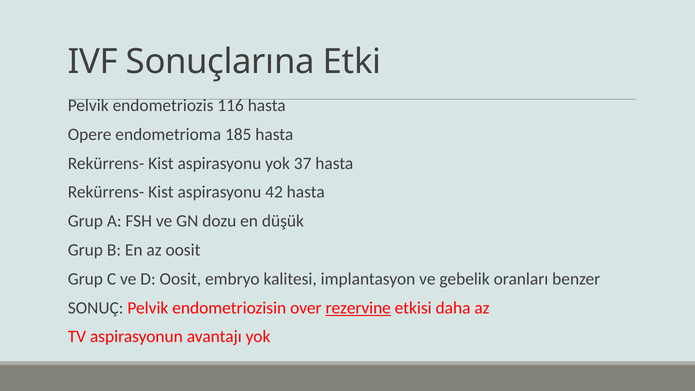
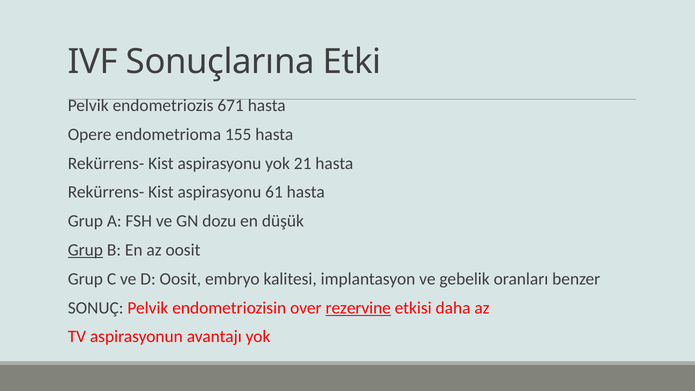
116: 116 -> 671 (231, 106)
185: 185 -> 155 (238, 134)
37: 37 -> 21 (303, 163)
42: 42 -> 61 (274, 192)
Grup underline: none -> present (85, 250)
